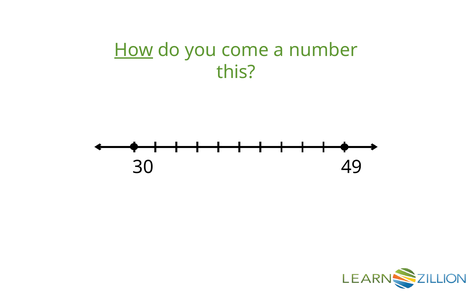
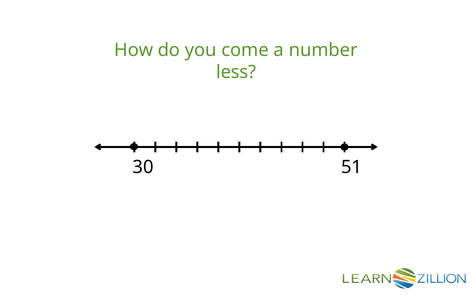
How underline: present -> none (134, 50)
this: this -> less (236, 72)
49: 49 -> 51 (352, 167)
